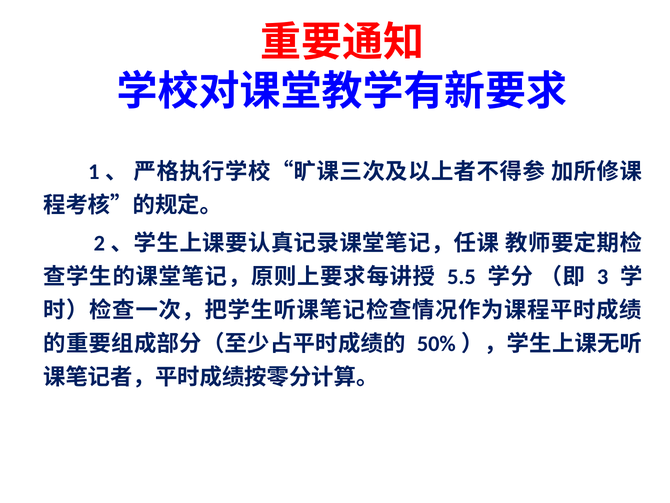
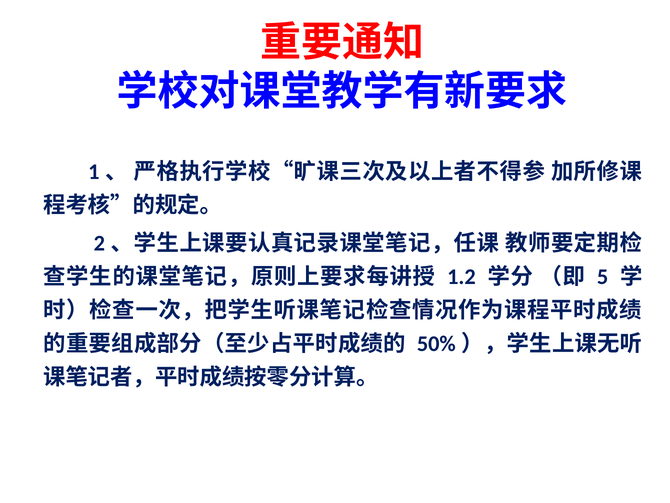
5.5: 5.5 -> 1.2 (461, 277)
3: 3 -> 5 (603, 277)
